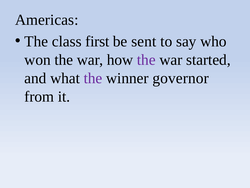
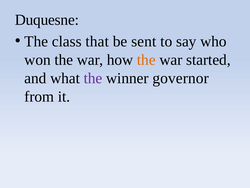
Americas: Americas -> Duquesne (47, 20)
first: first -> that (97, 41)
the colour: purple -> orange (146, 60)
